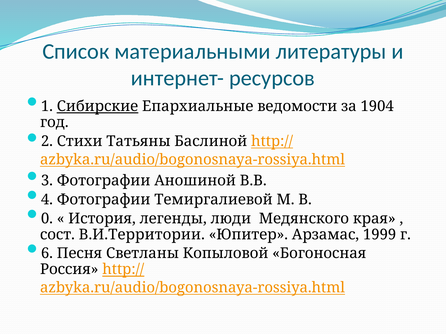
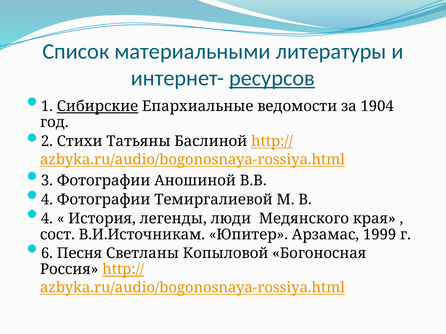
ресурсов underline: none -> present (272, 78)
0: 0 -> 4 (47, 219)
В.И.Территории: В.И.Территории -> В.И.Источникам (142, 235)
